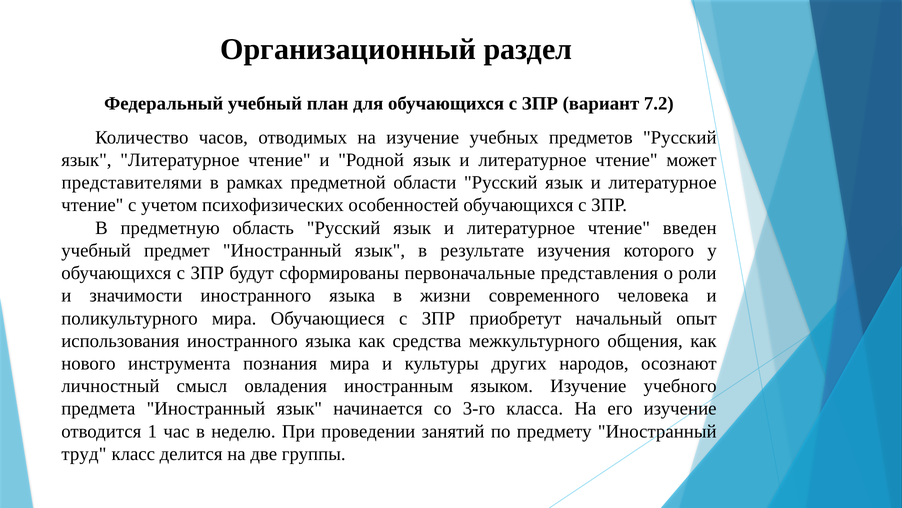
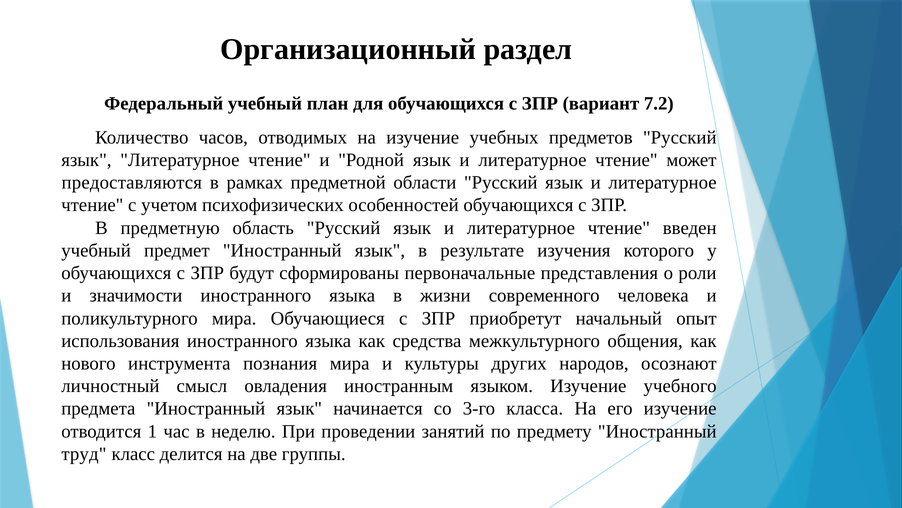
представителями: представителями -> предоставляются (132, 182)
